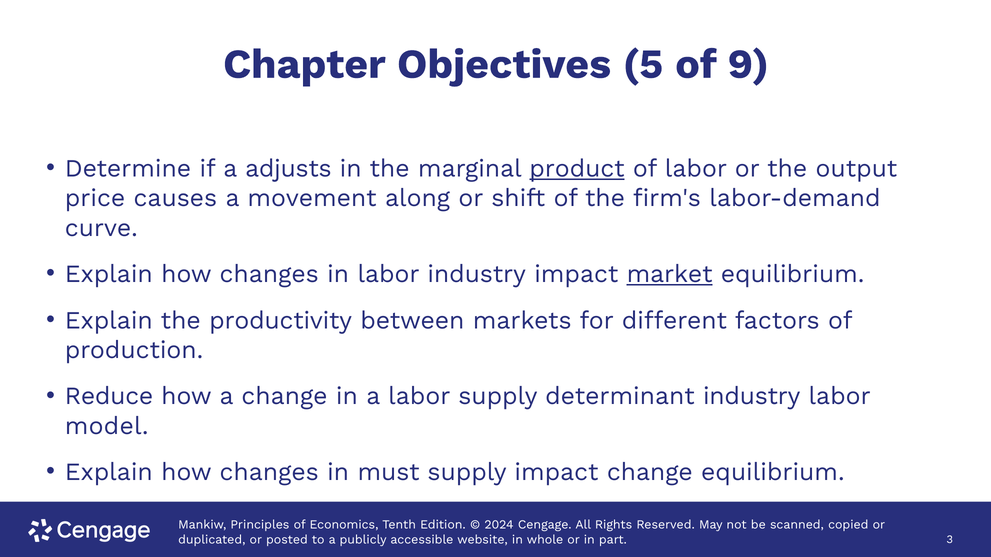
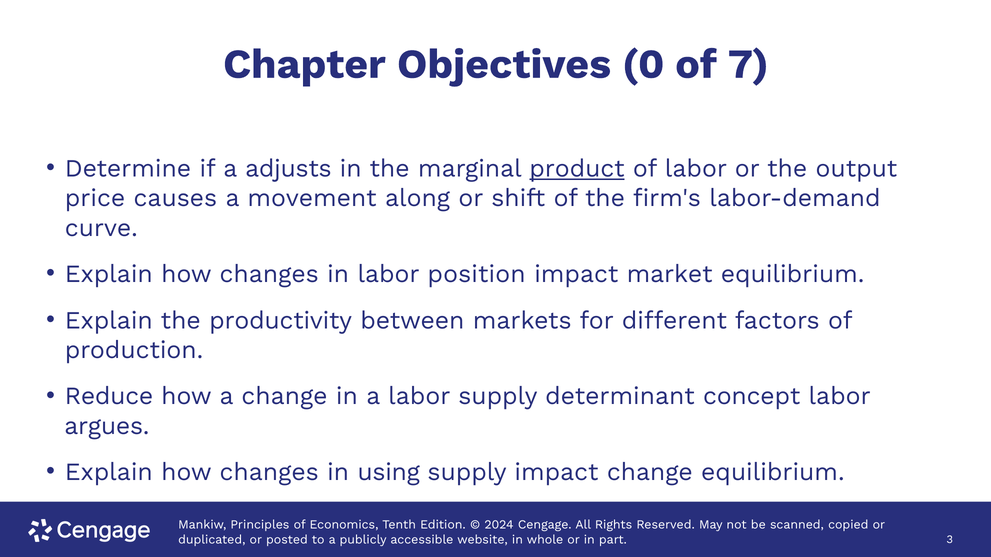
5: 5 -> 0 (643, 64)
9: 9 -> 7 (748, 64)
labor industry: industry -> position (477, 274)
market underline: present -> none (670, 274)
determinant industry: industry -> concept (752, 397)
model: model -> argues (107, 426)
must: must -> using (389, 473)
